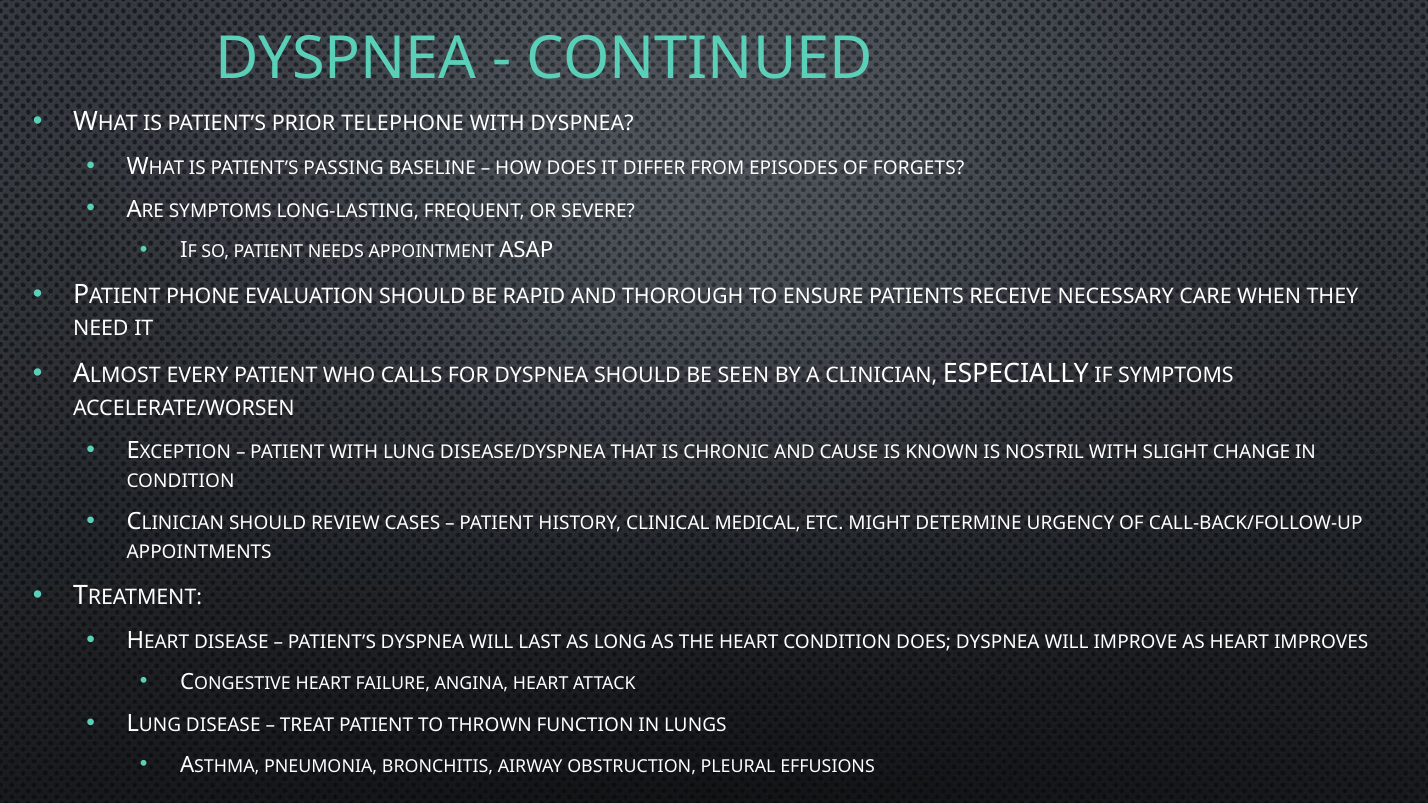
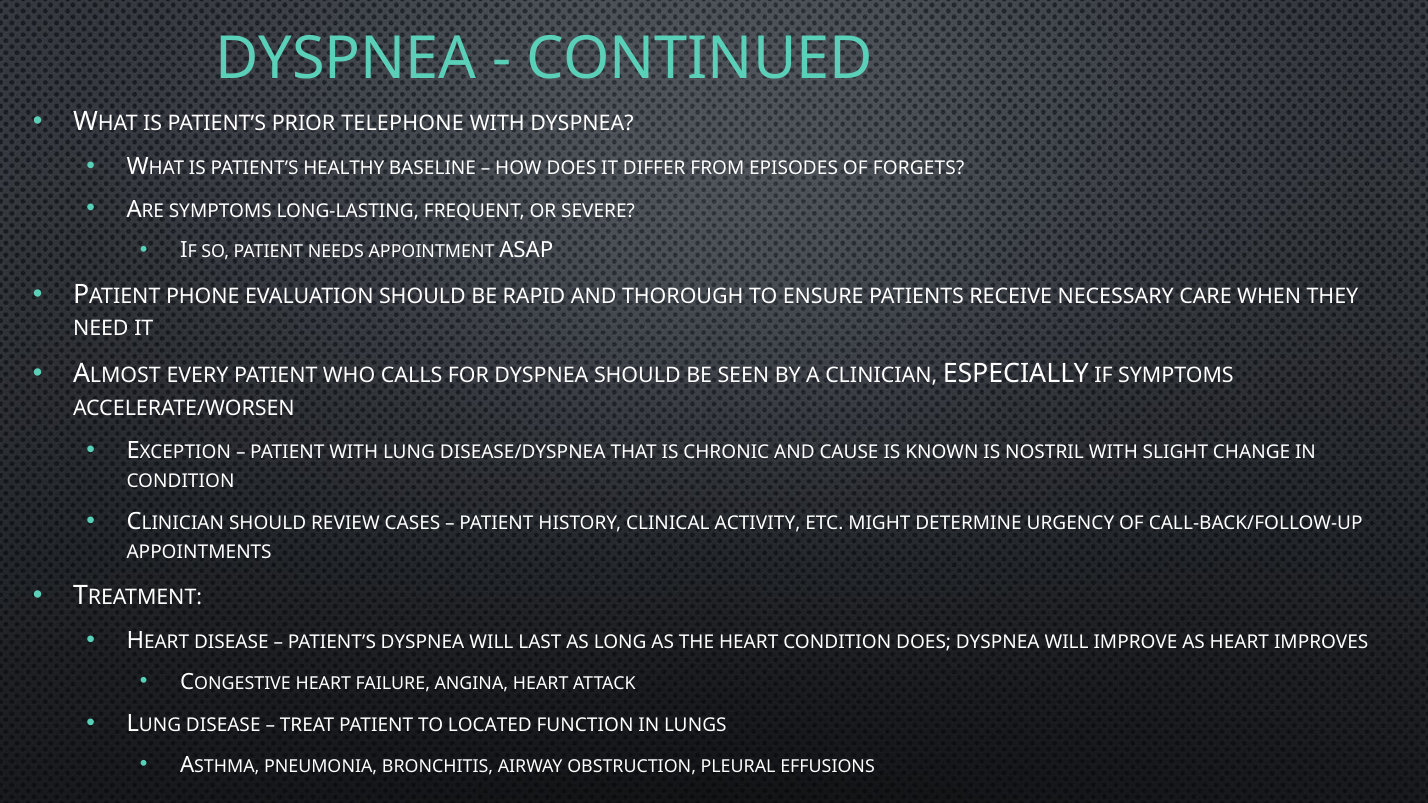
PASSING: PASSING -> HEALTHY (344, 168)
MEDICAL: MEDICAL -> ACTIVITY (758, 524)
THROWN: THROWN -> LOCATED (490, 725)
